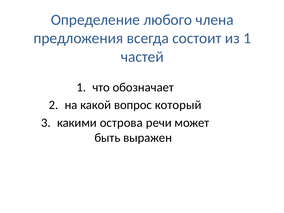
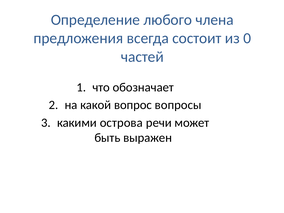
из 1: 1 -> 0 (247, 38)
который: который -> вопросы (178, 105)
